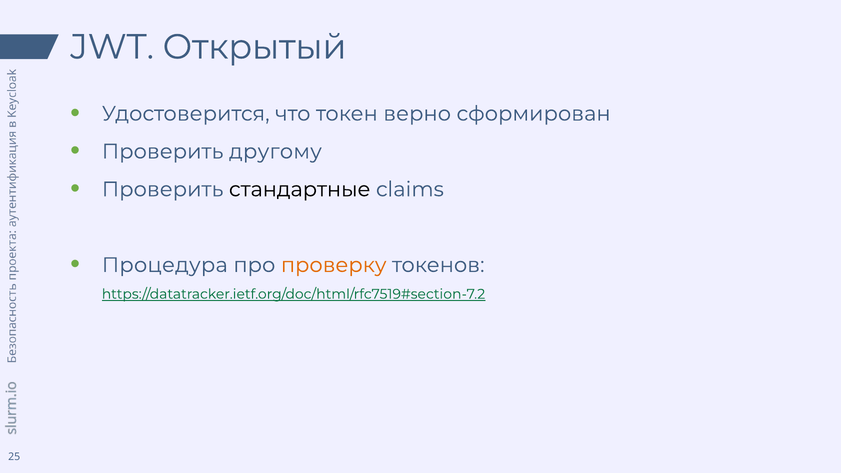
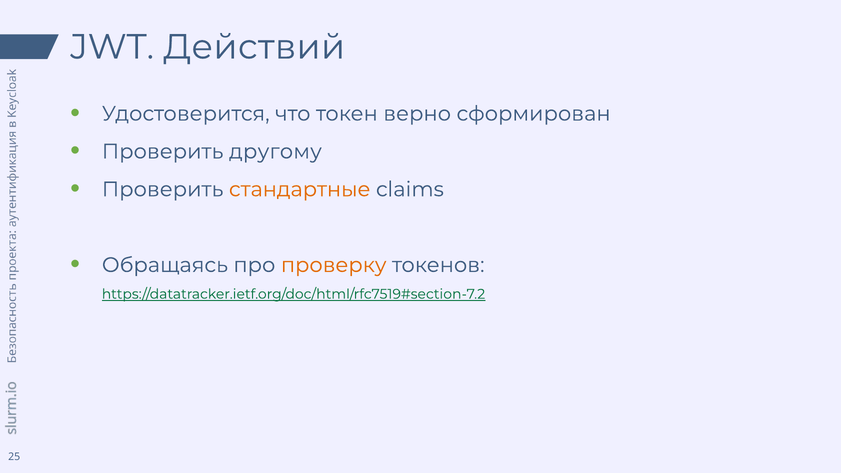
Открытый: Открытый -> Действий (254, 47)
стандартные colour: black -> orange (300, 189)
Процедура: Процедура -> Обращаясь (165, 265)
